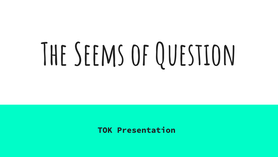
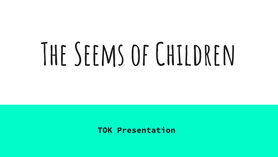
Question: Question -> Children (196, 55)
